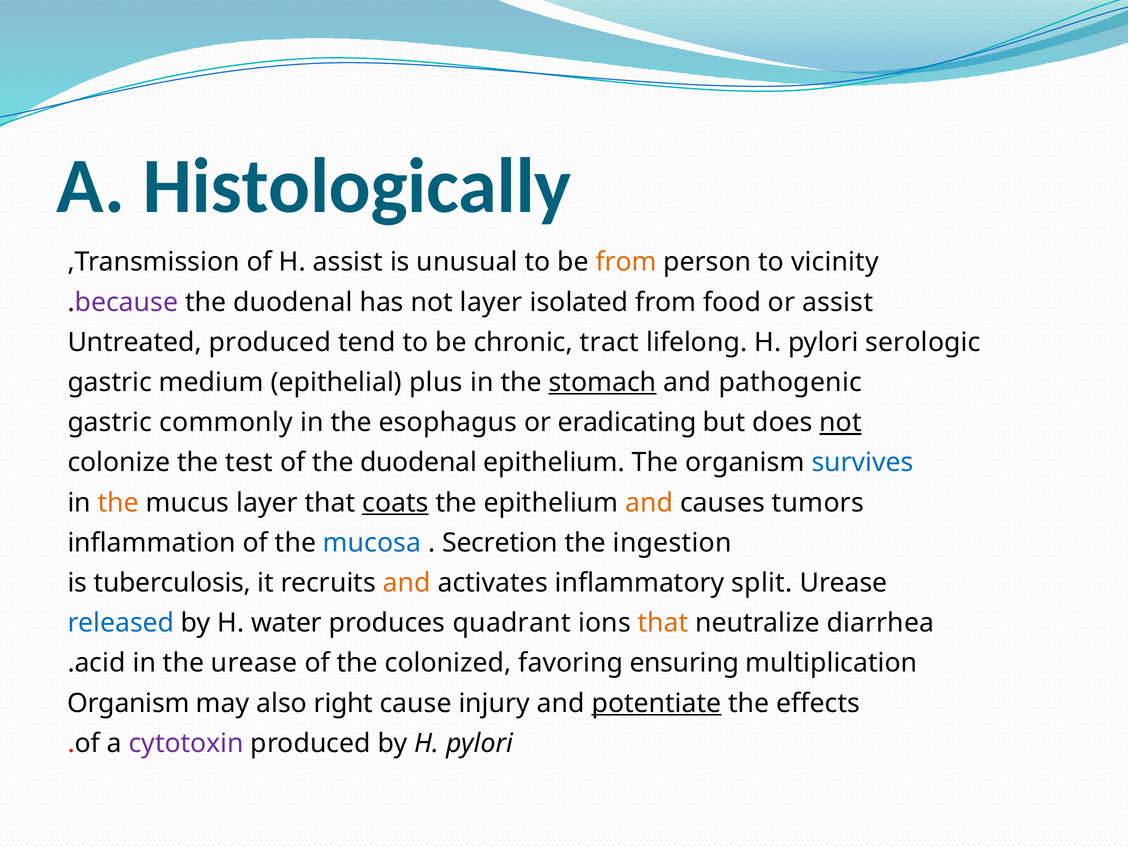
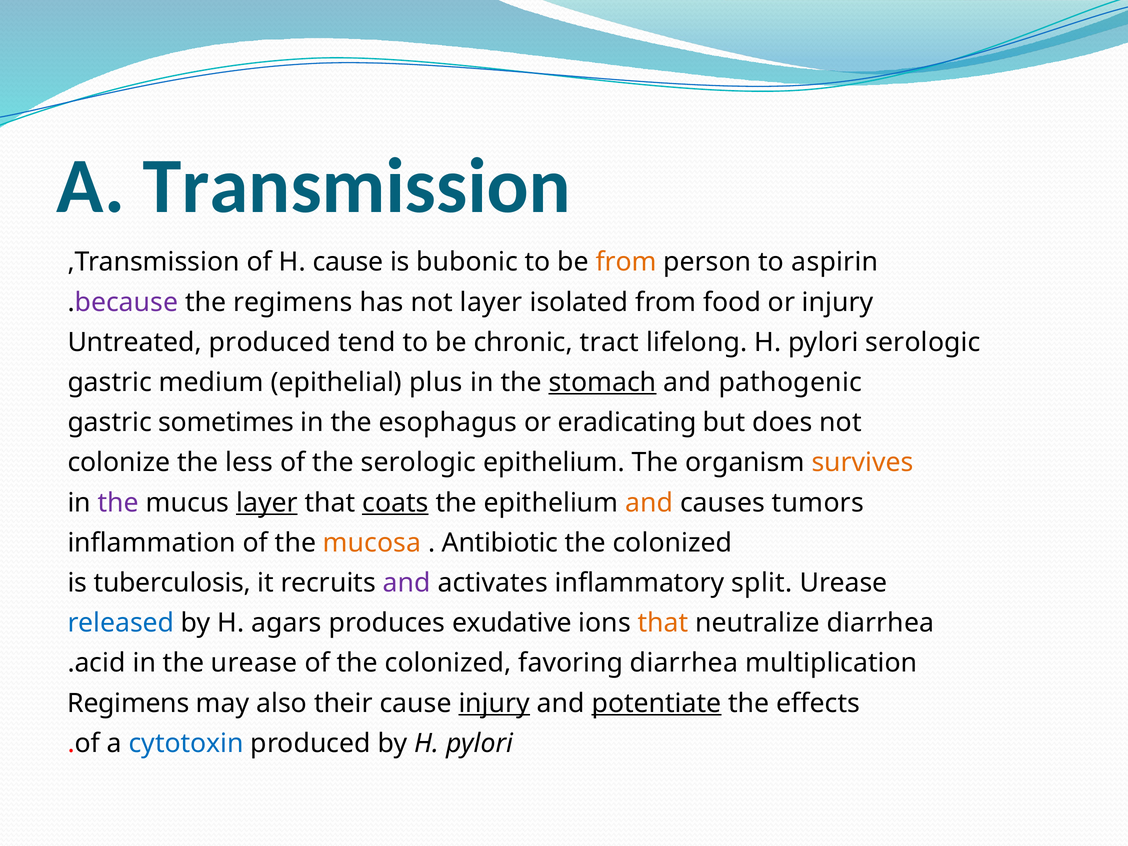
A Histologically: Histologically -> Transmission (357, 186)
H assist: assist -> cause (348, 262)
unusual: unusual -> bubonic (467, 262)
vicinity: vicinity -> aspirin (835, 262)
duodenal: duodenal -> regimens (293, 302)
or assist: assist -> injury (838, 302)
commonly: commonly -> sometimes (226, 423)
not underline: present -> none (841, 423)
test: test -> less (249, 463)
of the duodenal: duodenal -> serologic (418, 463)
survives colour: blue -> orange (863, 463)
the colour: orange -> purple (118, 503)
layer underline: none -> present (267, 503)
mucosa colour: blue -> orange (372, 543)
Secretion: Secretion -> Antibiotic (500, 543)
ingestion: ingestion -> colonized (672, 543)
and colour: orange -> purple (407, 583)
water: water -> agars (286, 623)
quadrant: quadrant -> exudative (512, 623)
favoring ensuring: ensuring -> diarrhea (684, 663)
Organism: Organism -> Regimens (128, 703)
right: right -> their (343, 703)
injury underline: none -> present (494, 703)
cytotoxin colour: purple -> blue (186, 743)
